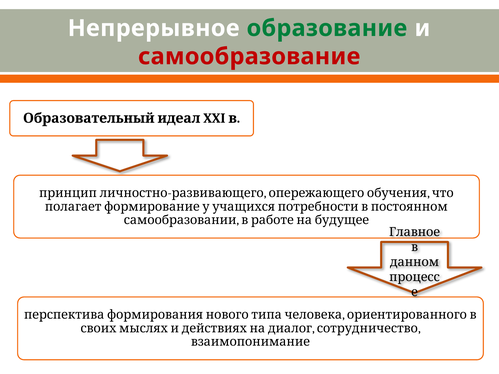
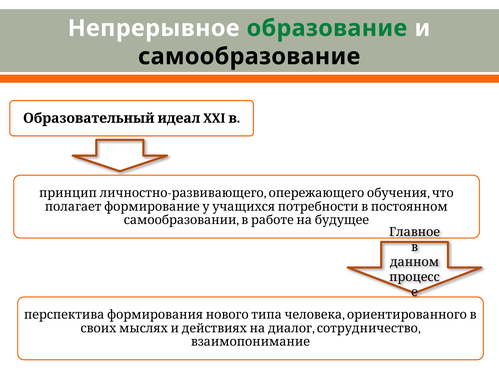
самообразование colour: red -> black (249, 57)
